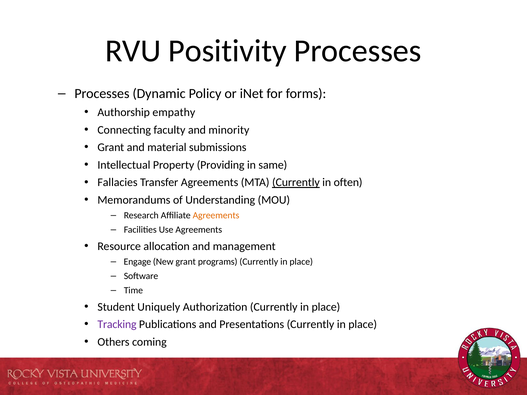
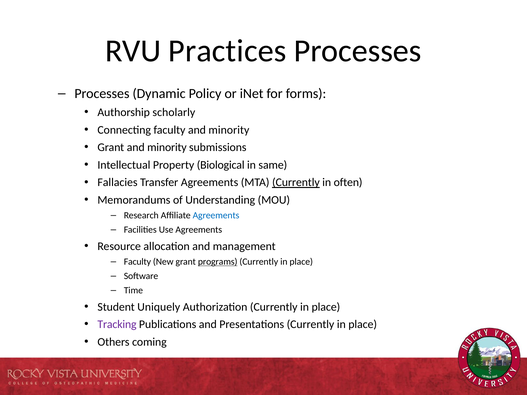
Positivity: Positivity -> Practices (227, 51)
empathy: empathy -> scholarly (174, 112)
Grant and material: material -> minority (167, 147)
Providing: Providing -> Biological (221, 165)
Agreements colour: orange -> blue (216, 216)
Engage: Engage -> Faculty (137, 262)
programs underline: none -> present (218, 262)
